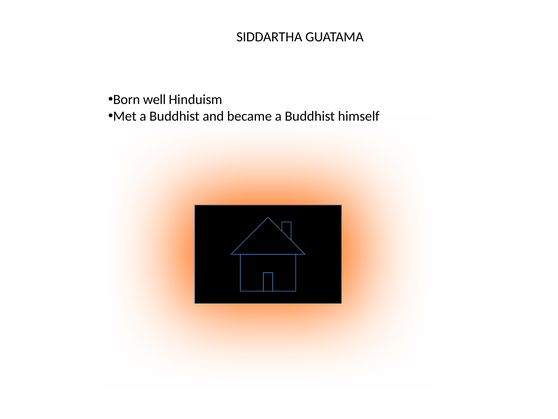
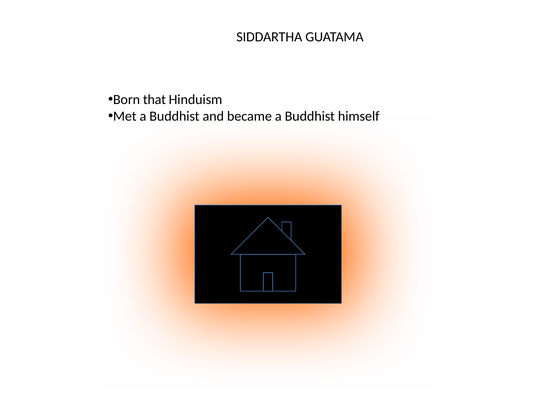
well: well -> that (154, 99)
